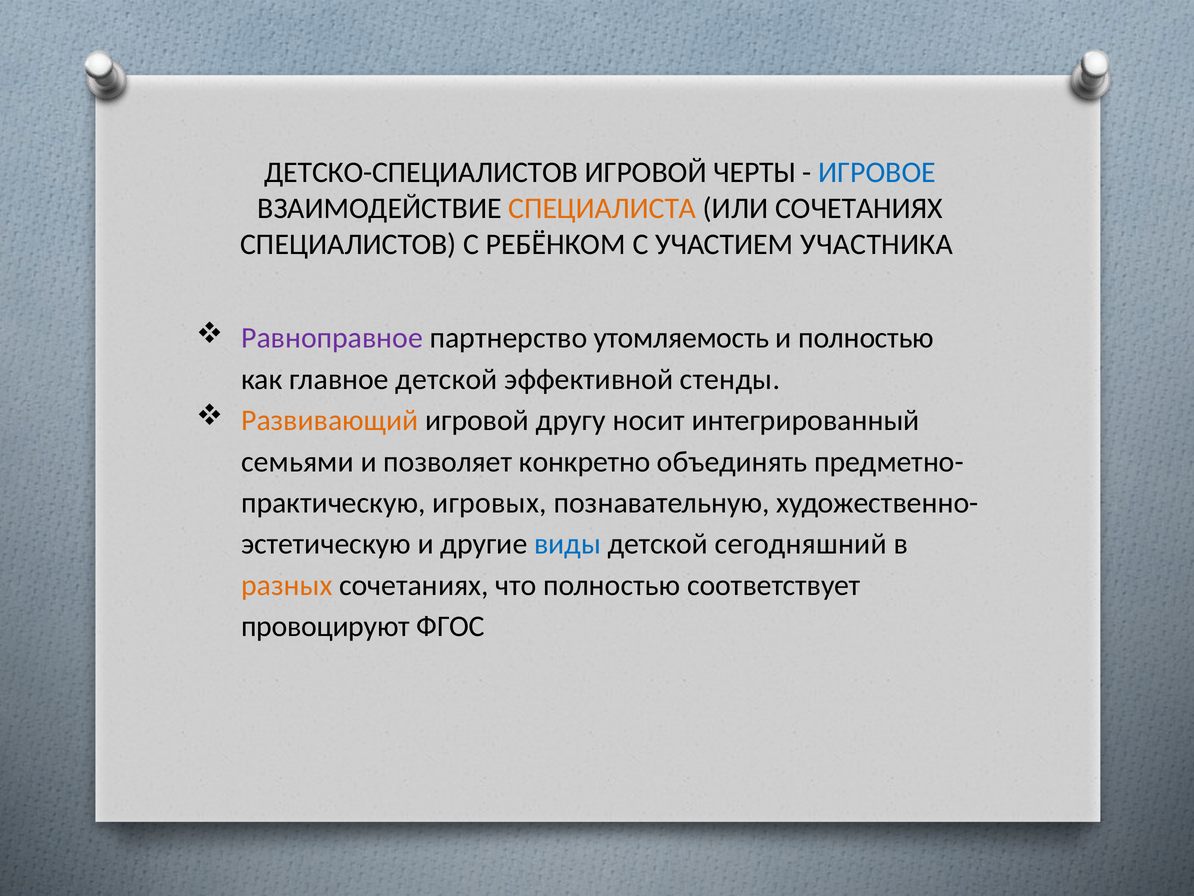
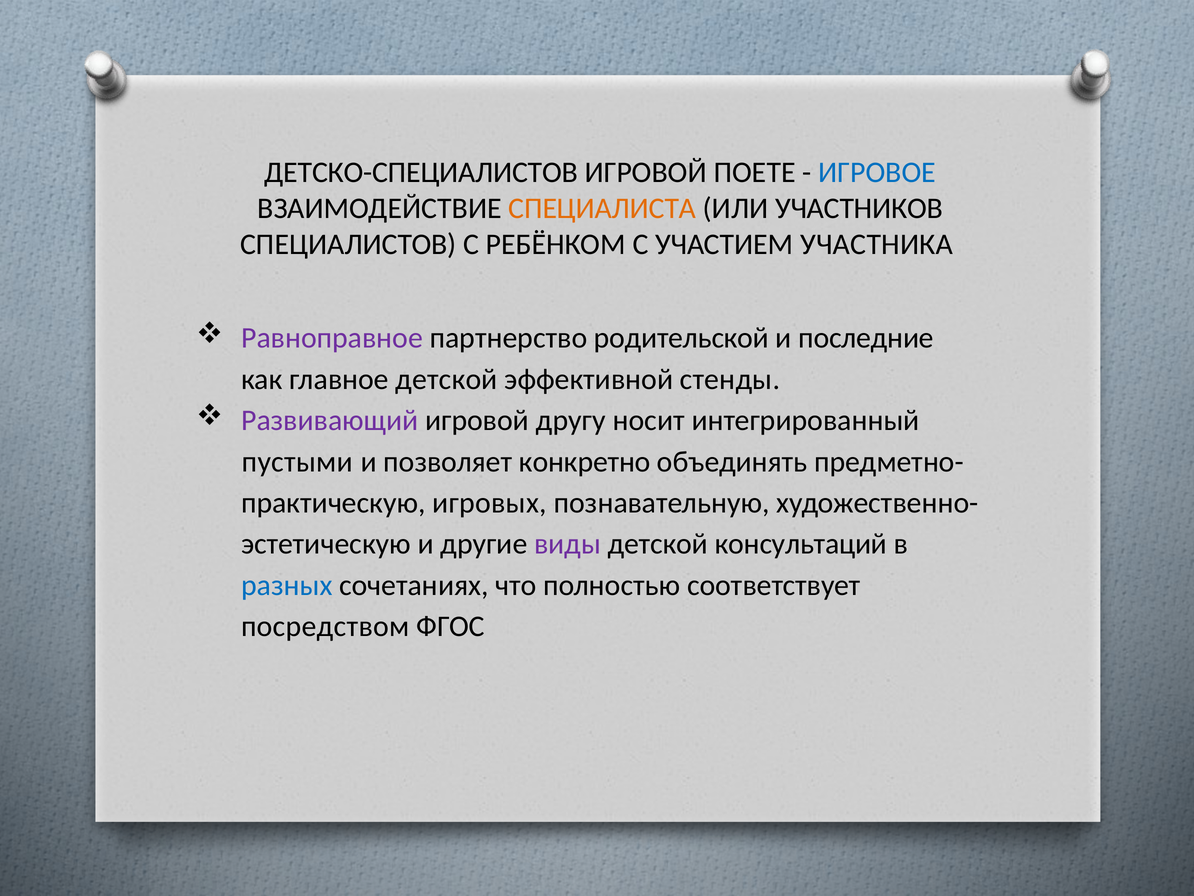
ЧЕРТЫ: ЧЕРТЫ -> ПОЕТЕ (755, 172)
ИЛИ СОЧЕТАНИЯХ: СОЧЕТАНИЯХ -> УЧАСТНИКОВ (859, 208)
утомляемость: утомляемость -> родительской (681, 338)
и полностью: полностью -> последние (866, 338)
Развивающий colour: orange -> purple (330, 420)
семьями: семьями -> пустыми (297, 461)
виды colour: blue -> purple (568, 544)
сегодняшний: сегодняшний -> консультаций (801, 544)
разных colour: orange -> blue (287, 585)
провоцируют: провоцируют -> посредством (325, 626)
